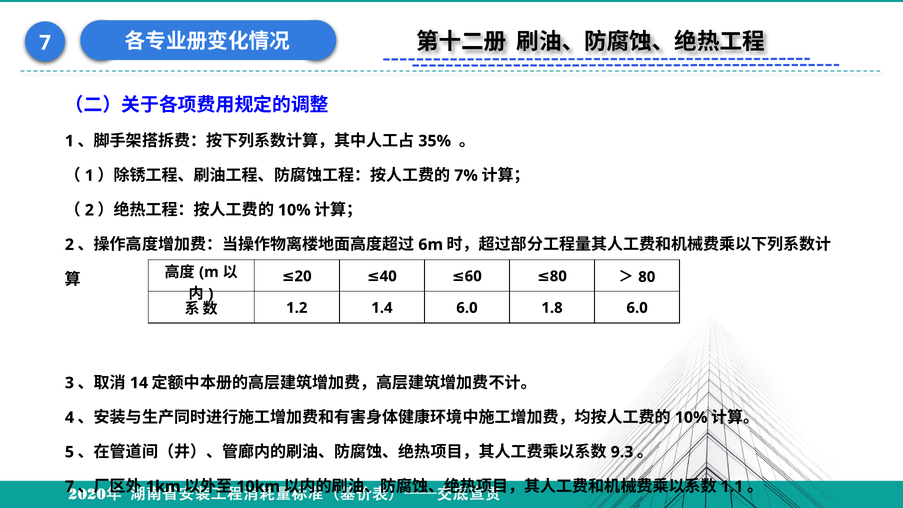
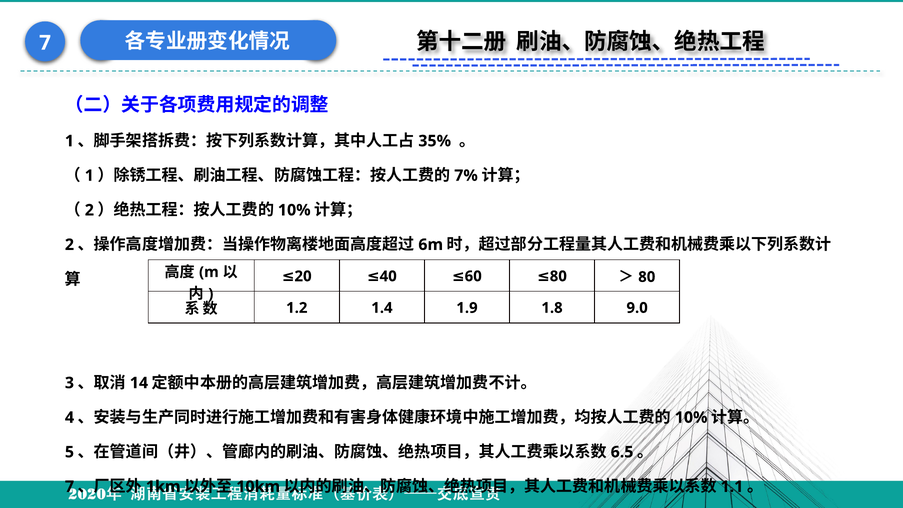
1.4 6.0: 6.0 -> 1.9 (467, 308)
1.8 6.0: 6.0 -> 9.0 (637, 308)
9.3: 9.3 -> 6.5 (622, 452)
